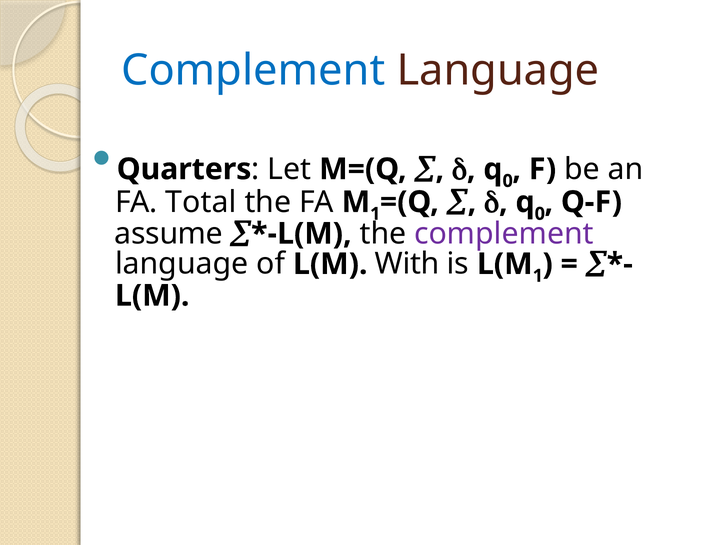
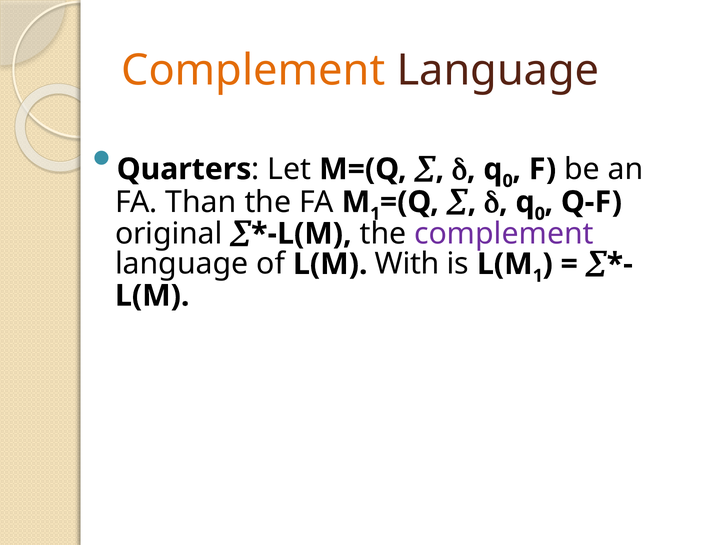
Complement colour: blue -> orange (253, 70)
Total: Total -> Than (201, 202)
assume: assume -> original (169, 234)
